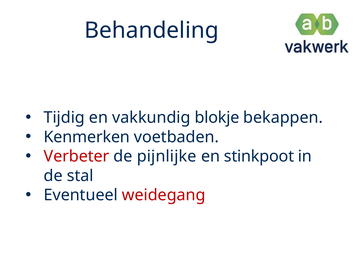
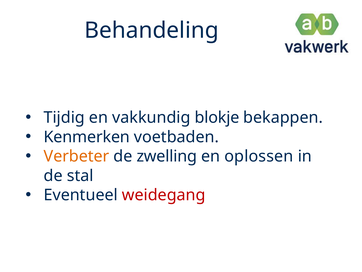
Verbeter colour: red -> orange (76, 156)
pijnlijke: pijnlijke -> zwelling (167, 156)
stinkpoot: stinkpoot -> oplossen (259, 156)
